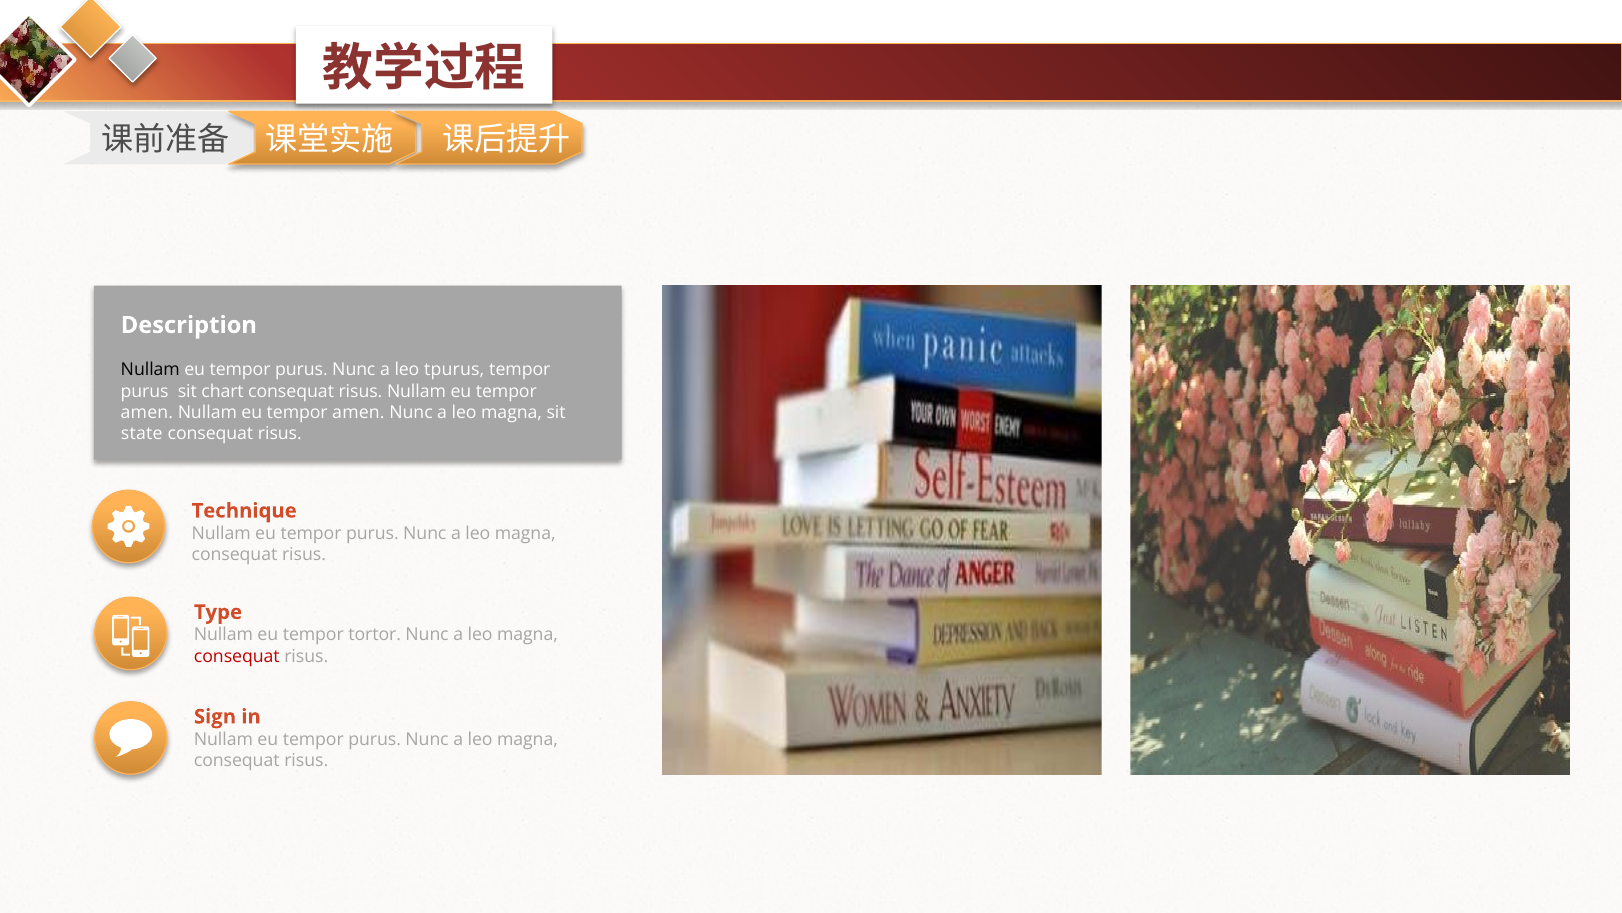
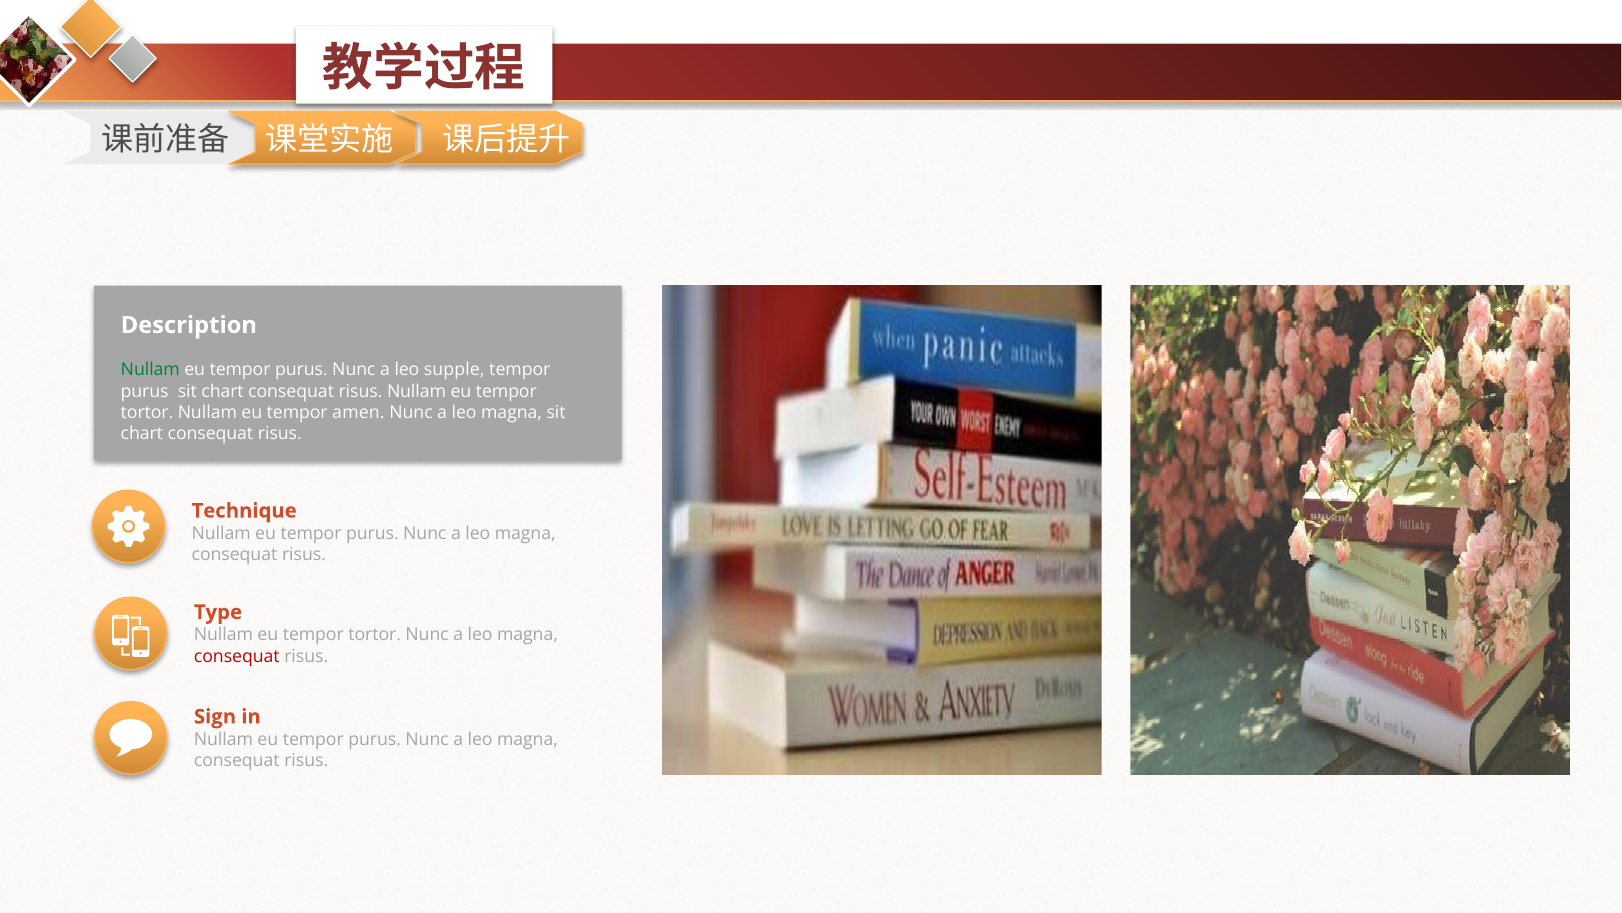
Nullam colour: black -> green (150, 370)
tpurus: tpurus -> supple (454, 370)
amen: amen -> tortor (147, 412)
state: state -> chart (142, 433)
